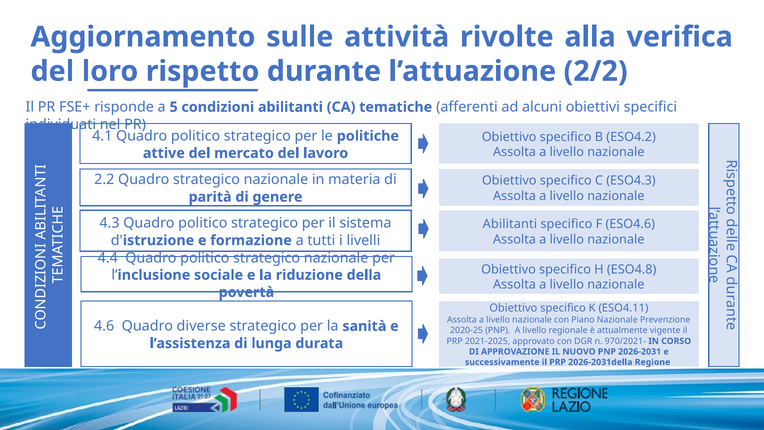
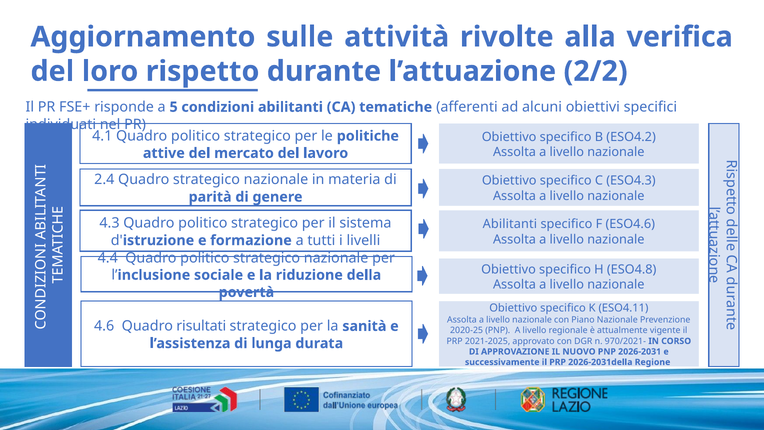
2.2: 2.2 -> 2.4 (104, 180)
diverse: diverse -> risultati (201, 326)
